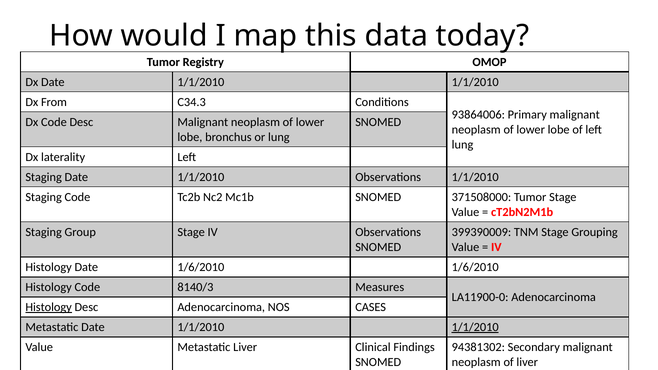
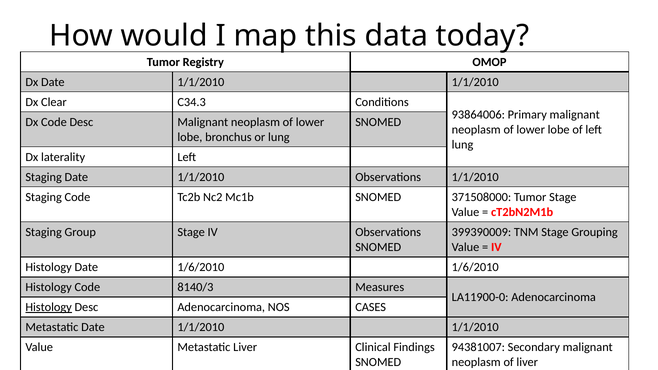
From: From -> Clear (54, 102)
1/1/2010 underline: present -> none (475, 327)
94381302: 94381302 -> 94381007 (478, 347)
